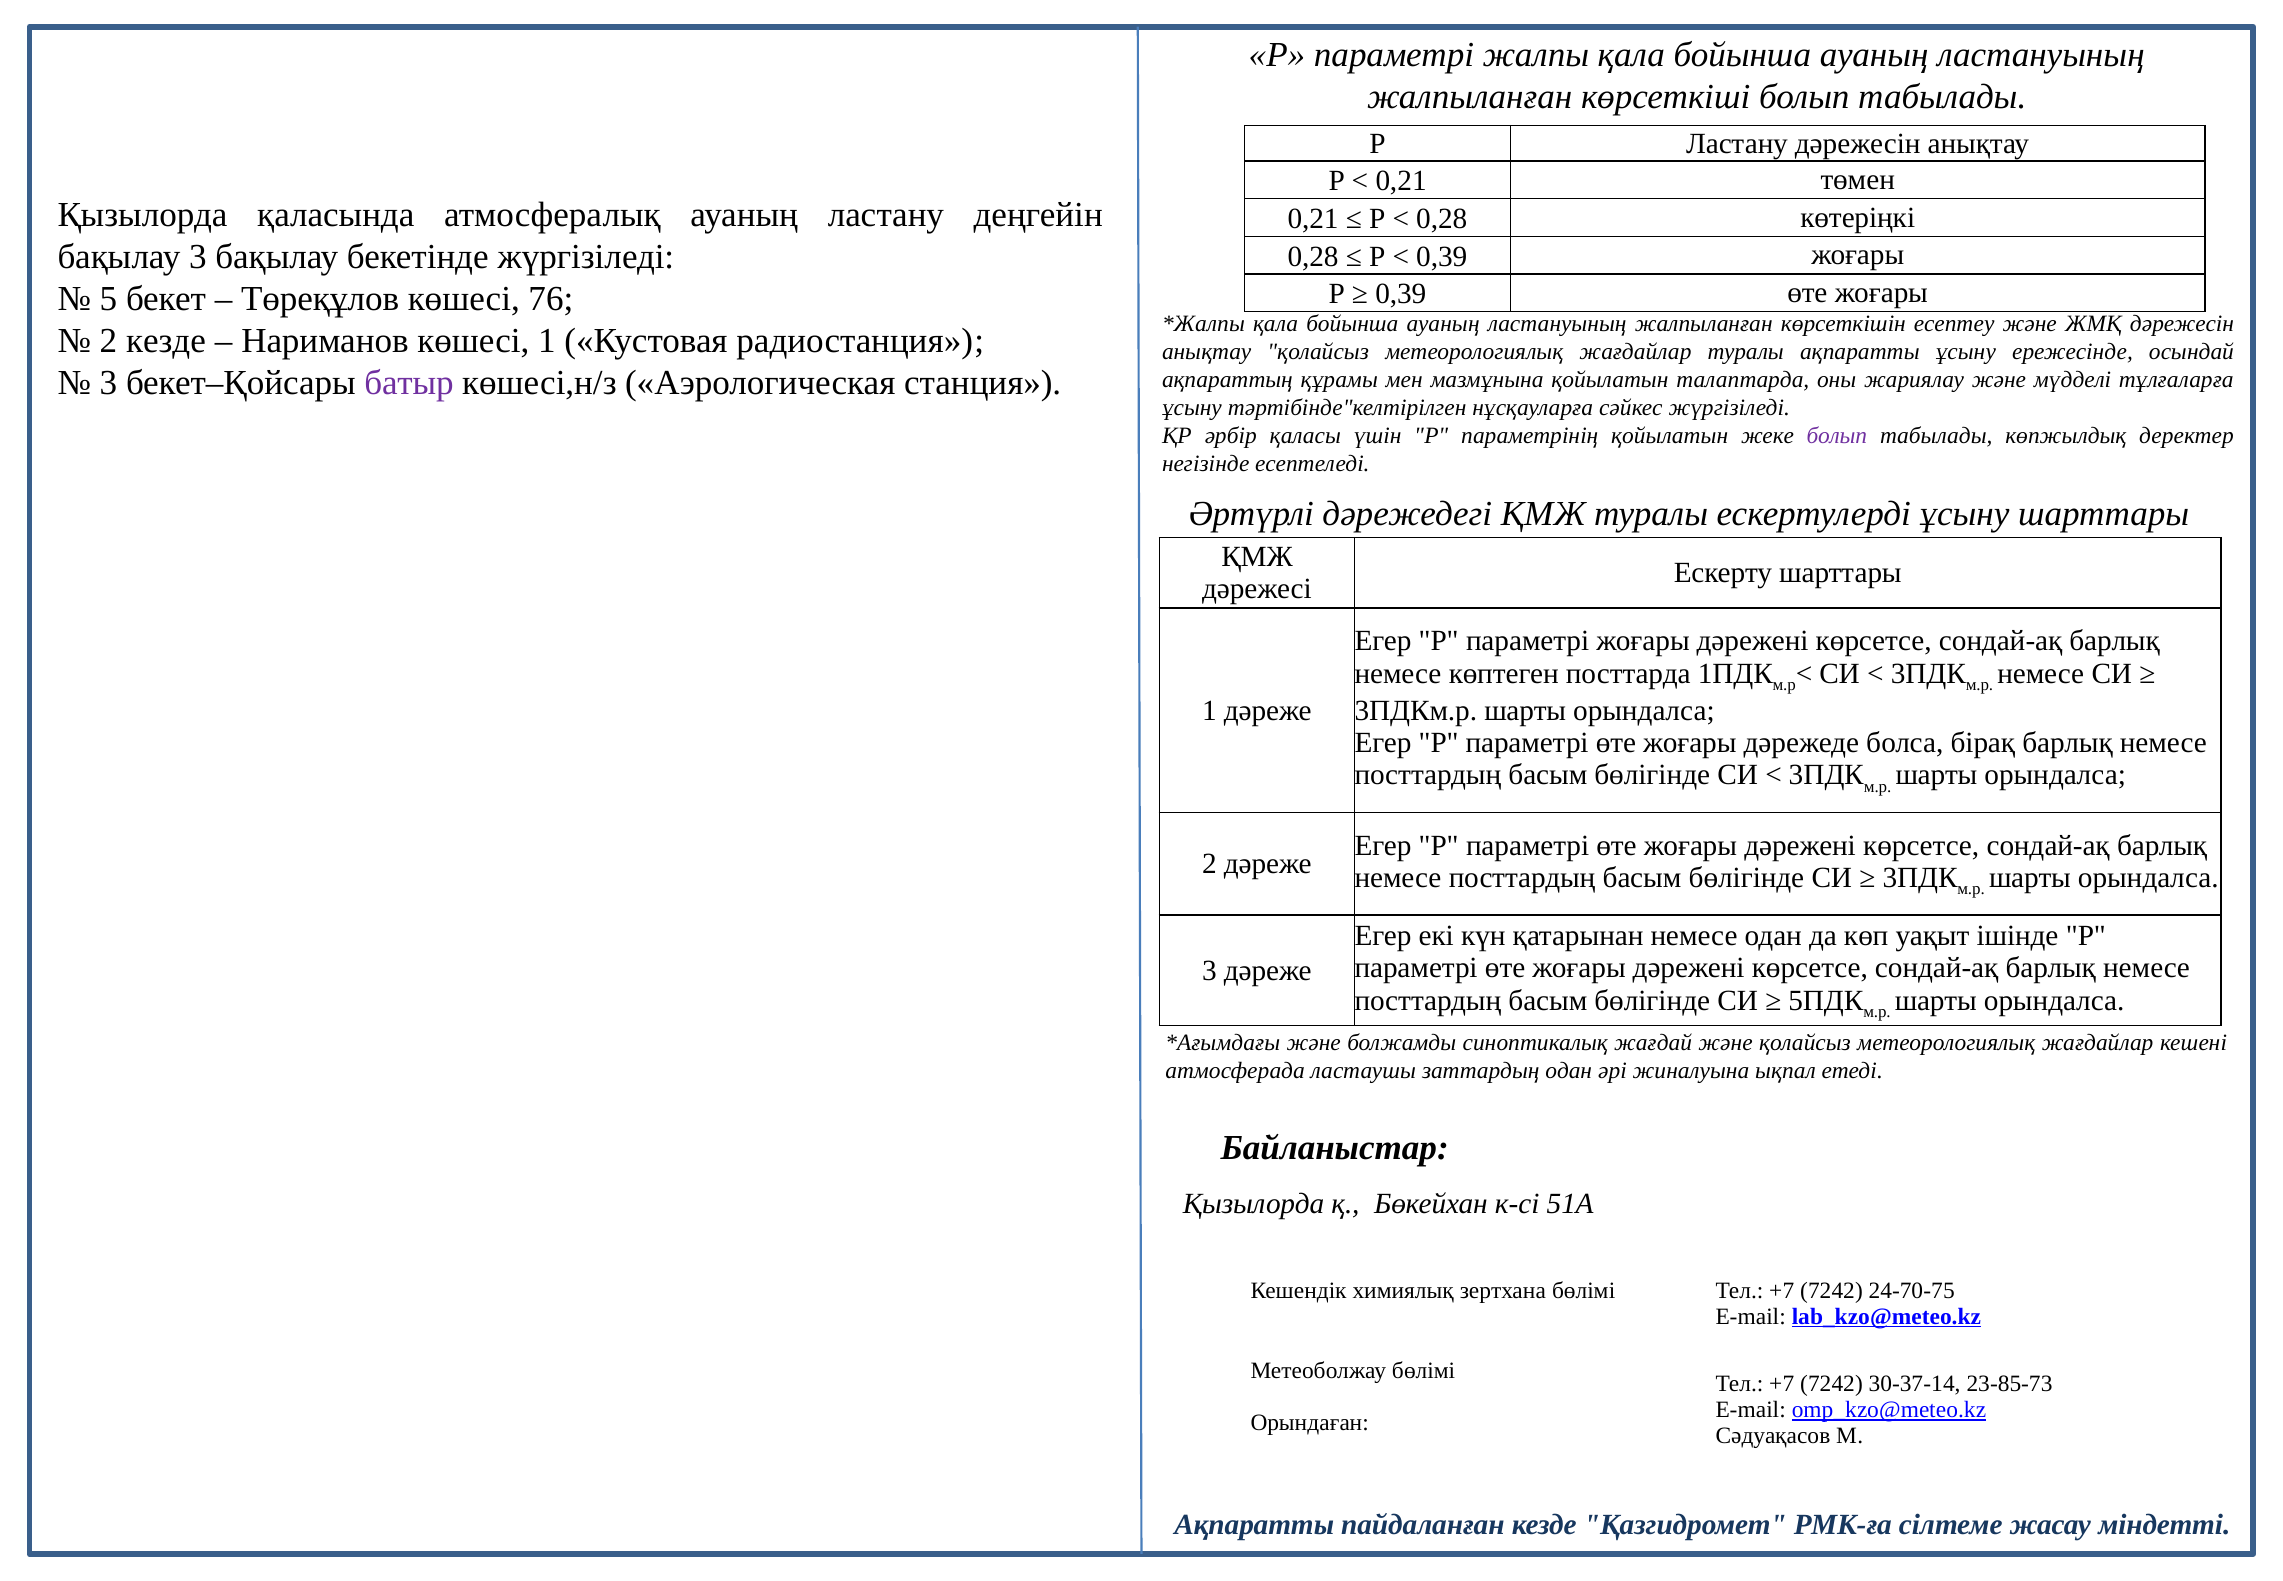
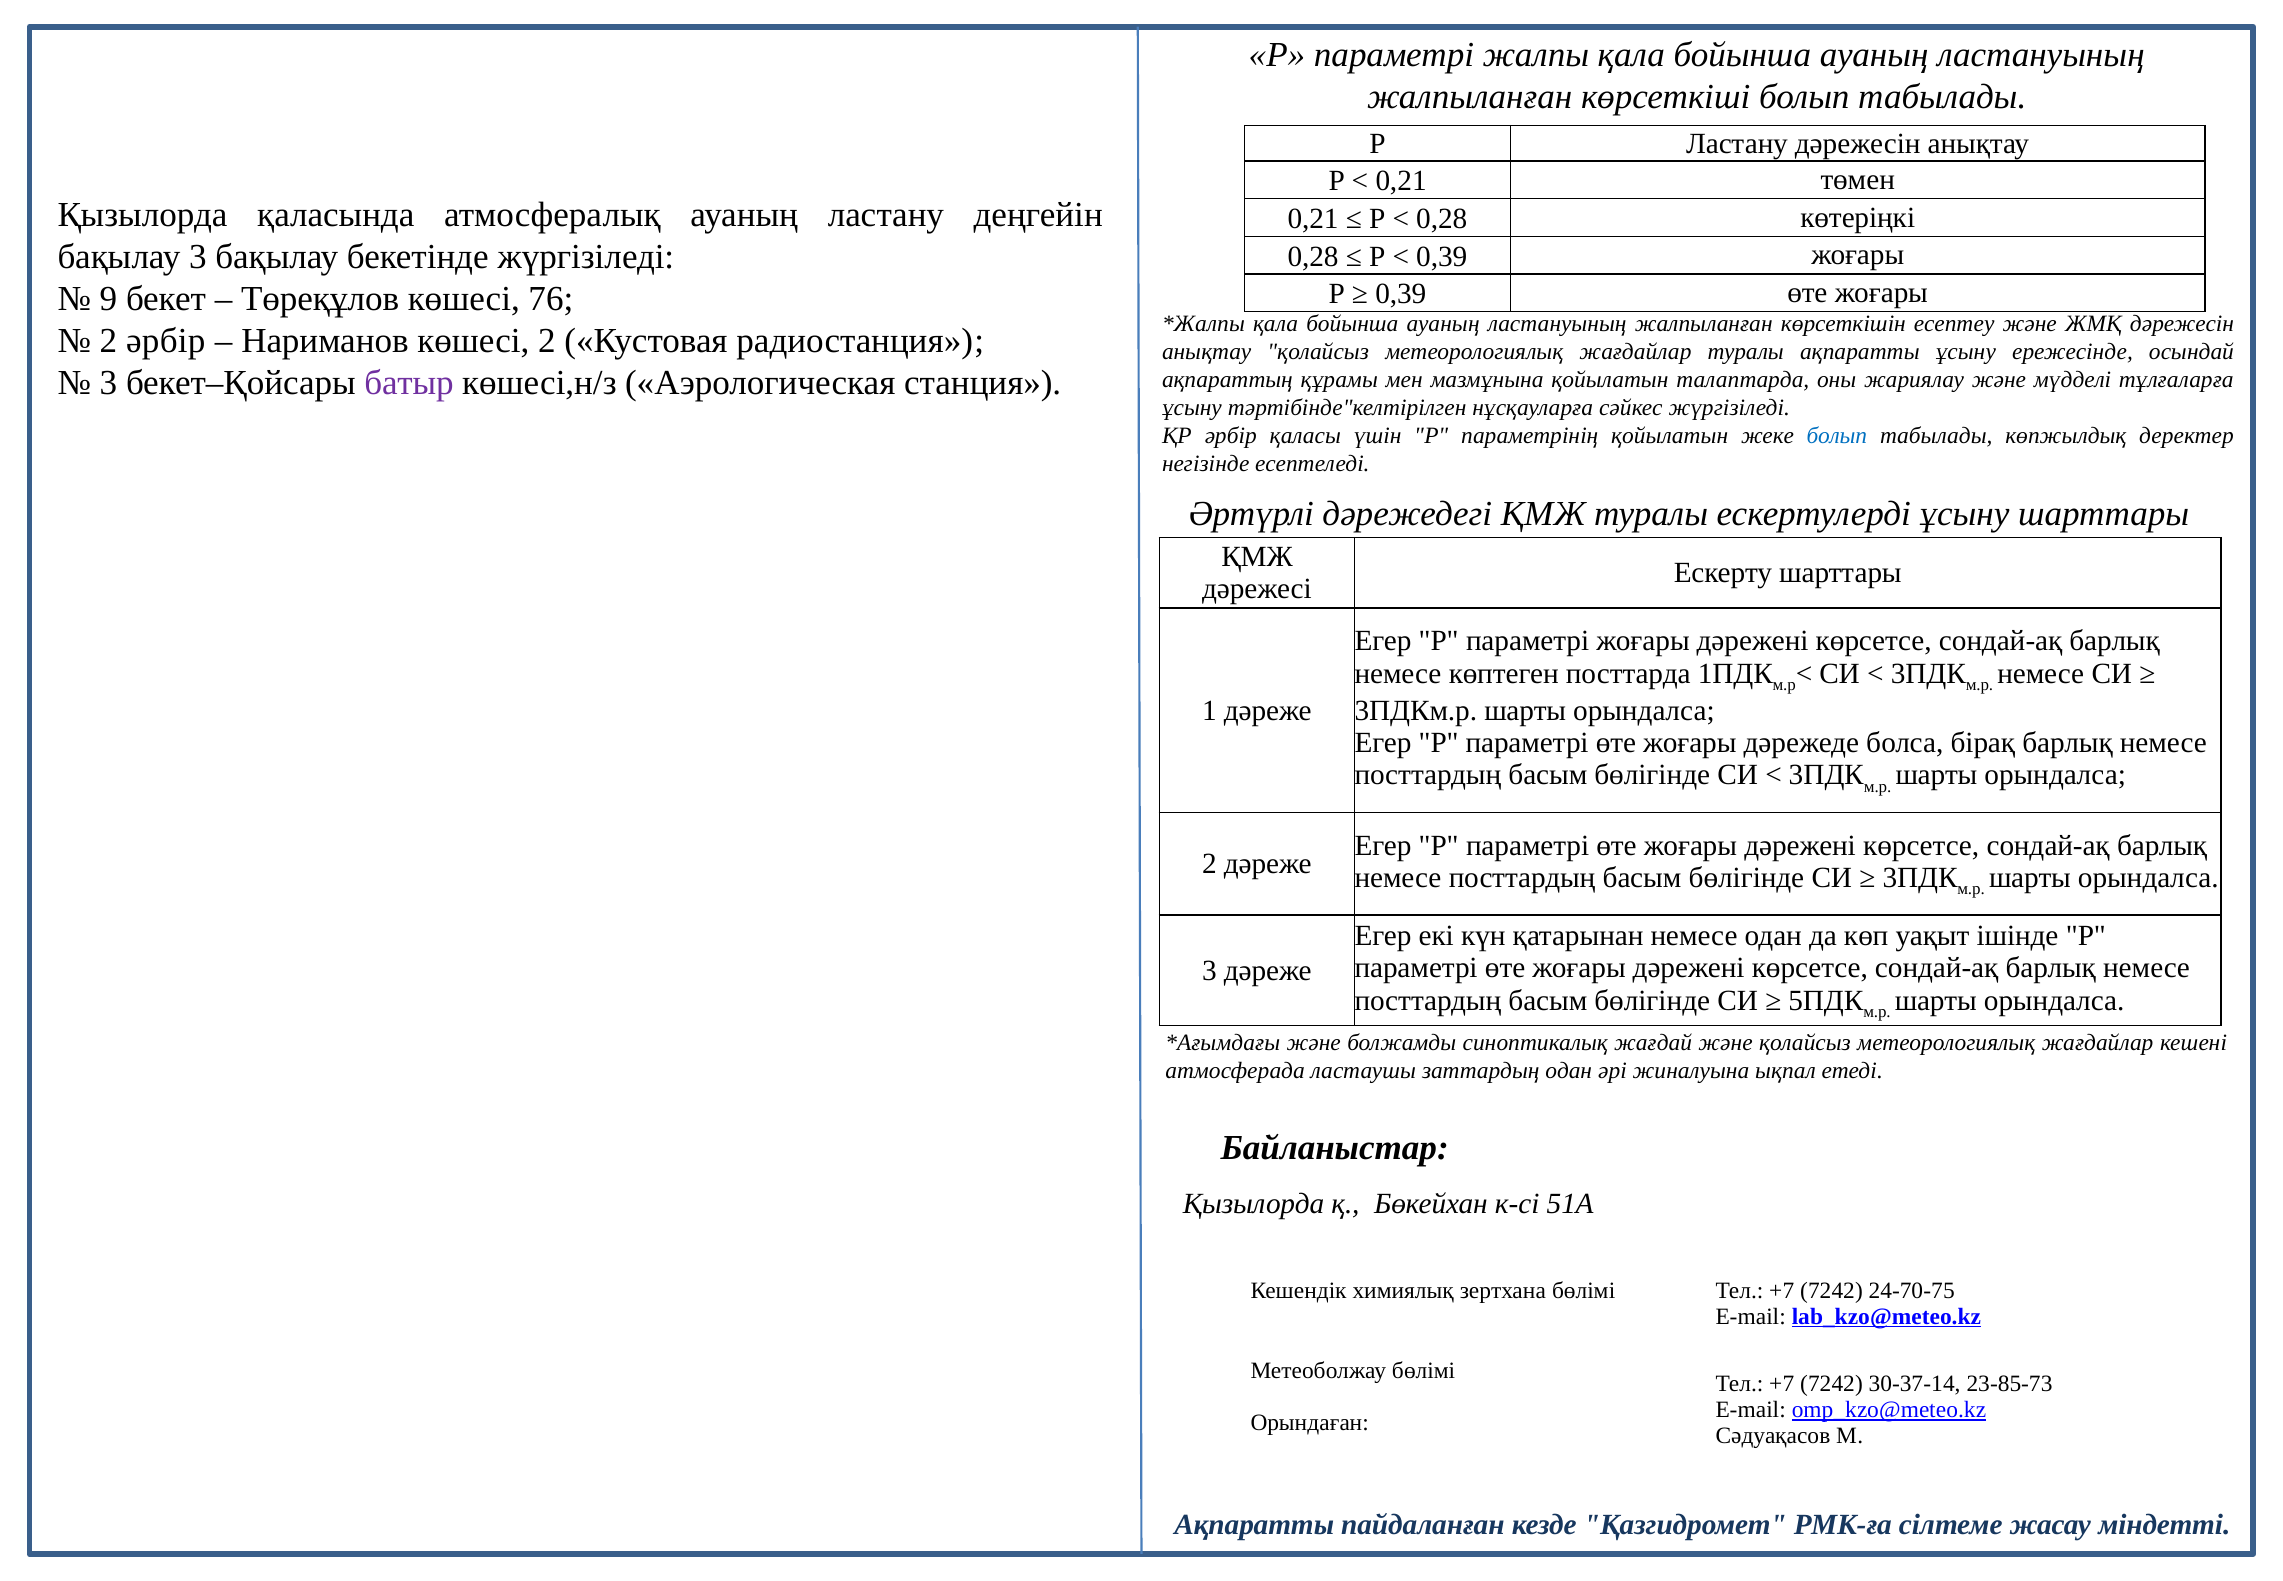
5: 5 -> 9 (108, 299)
2 кезде: кезде -> әрбір (166, 341)
көшесі 1: 1 -> 2 (547, 341)
болып colour: purple -> blue (1837, 436)
